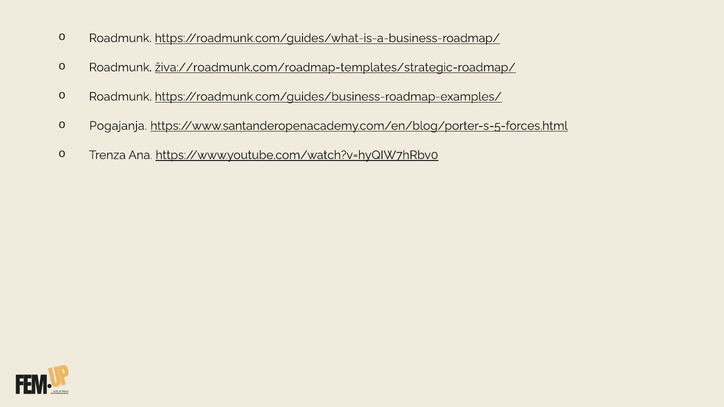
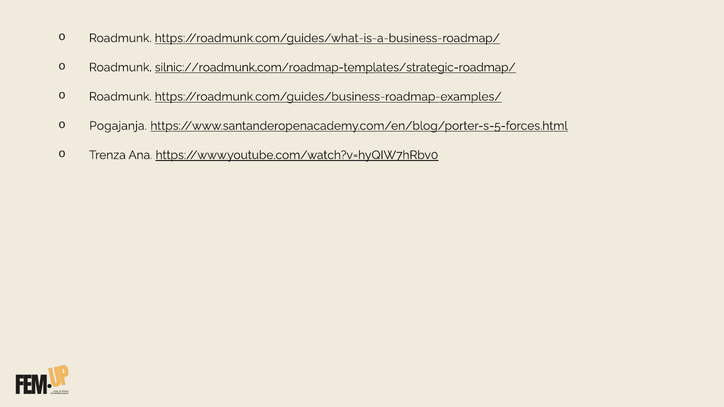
živa://roadmunk.com/roadmap-templates/strategic-roadmap/: živa://roadmunk.com/roadmap-templates/strategic-roadmap/ -> silnic://roadmunk.com/roadmap-templates/strategic-roadmap/ (335, 67)
